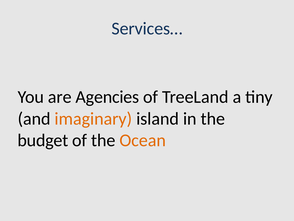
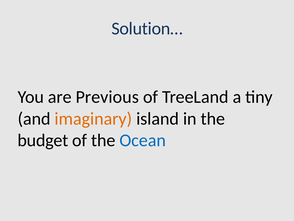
Services…: Services… -> Solution… (147, 28)
Agencies: Agencies -> Previous (107, 97)
Ocean colour: orange -> blue (143, 140)
